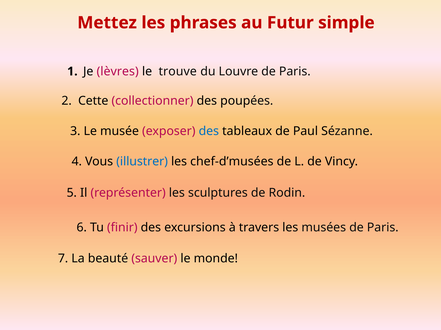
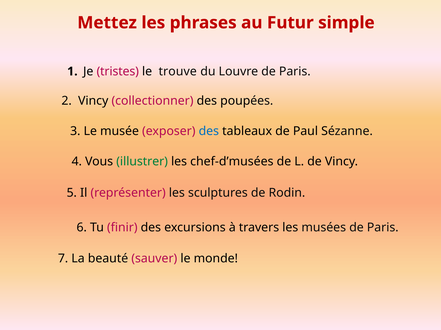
lèvres: lèvres -> tristes (118, 72)
2 Cette: Cette -> Vincy (93, 101)
illustrer colour: blue -> green (142, 162)
